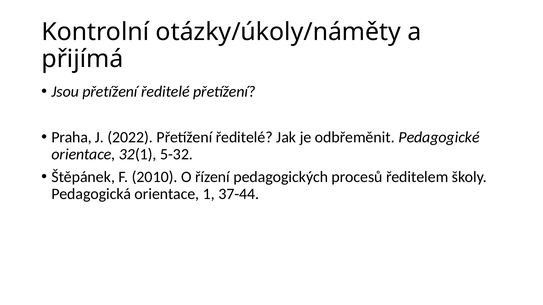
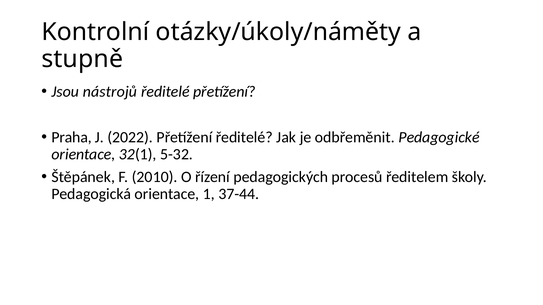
přijímá: přijímá -> stupně (82, 59)
Jsou přetížení: přetížení -> nástrojů (110, 92)
